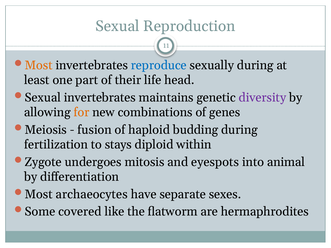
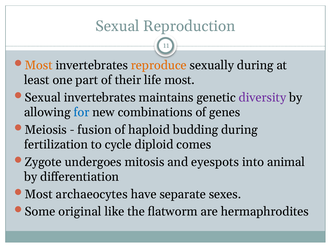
reproduce colour: blue -> orange (159, 65)
life head: head -> most (179, 80)
for colour: orange -> blue (81, 112)
stays: stays -> cycle (118, 145)
within: within -> comes (194, 145)
covered: covered -> original (80, 212)
